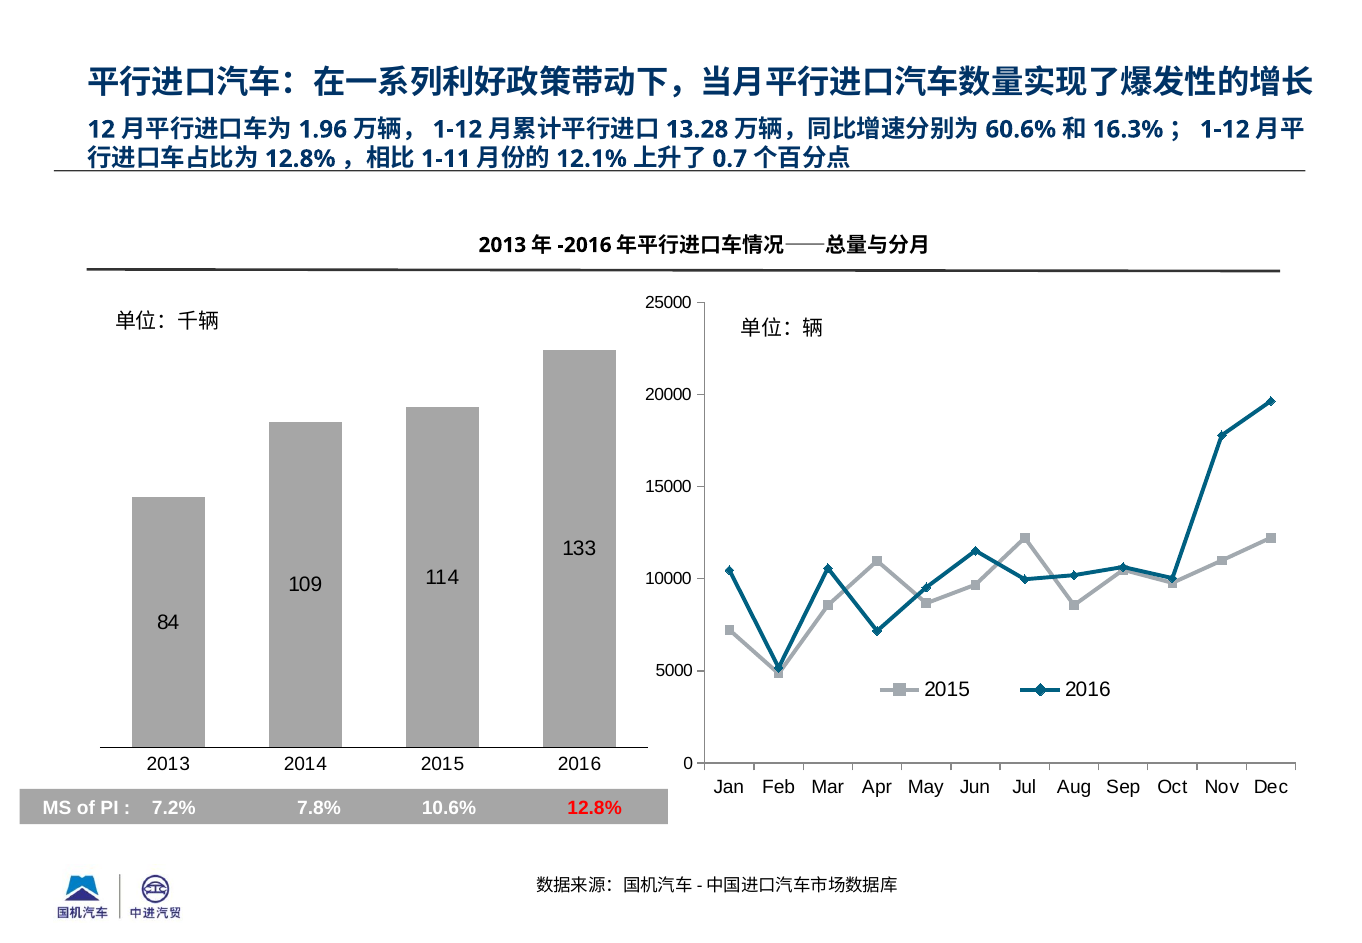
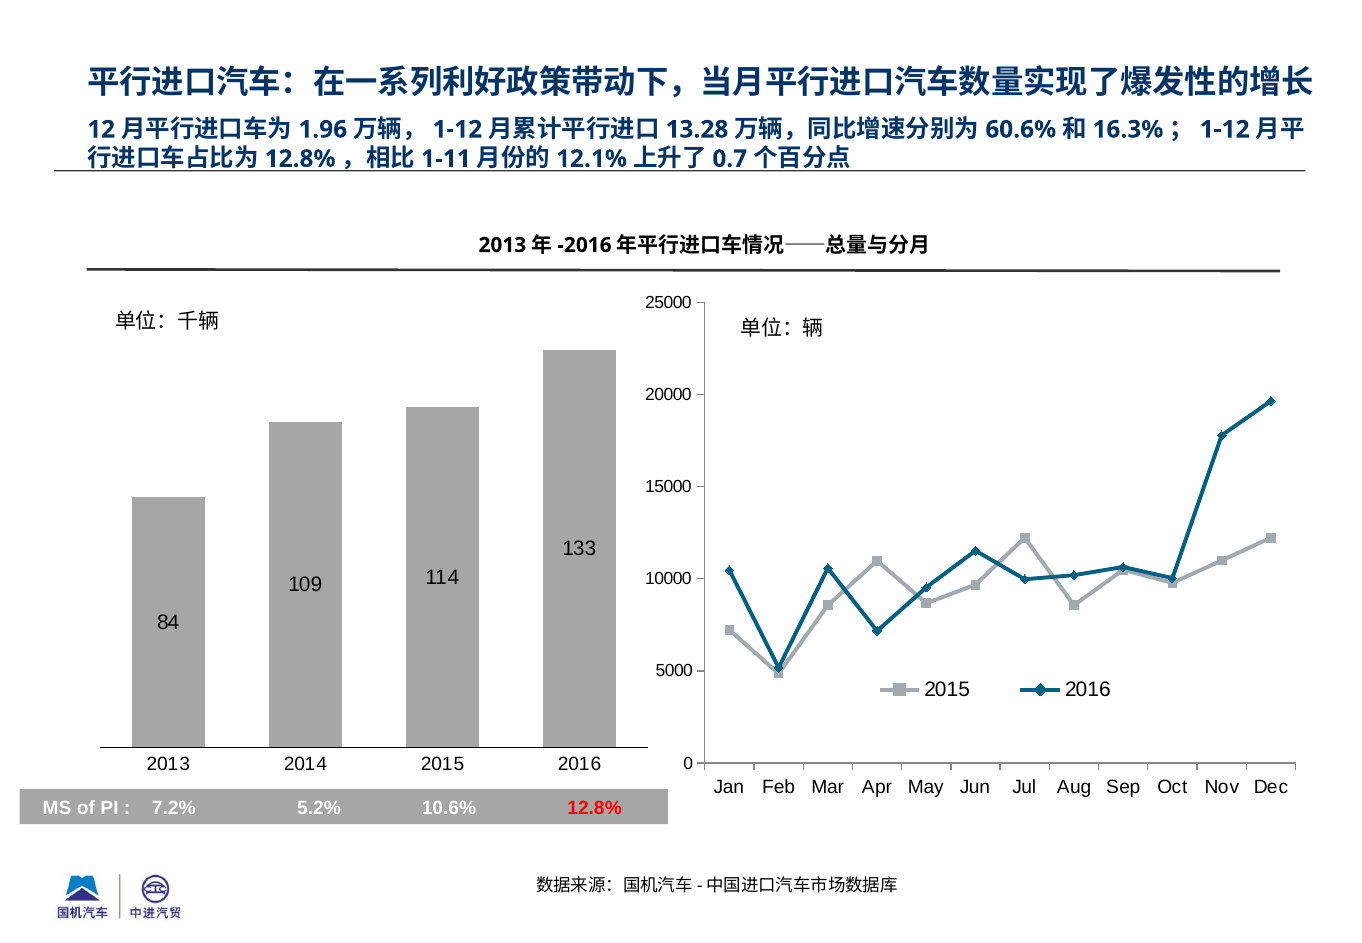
7.8%: 7.8% -> 5.2% (319, 808)
